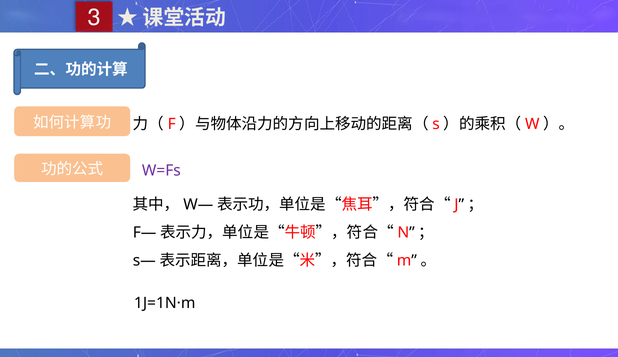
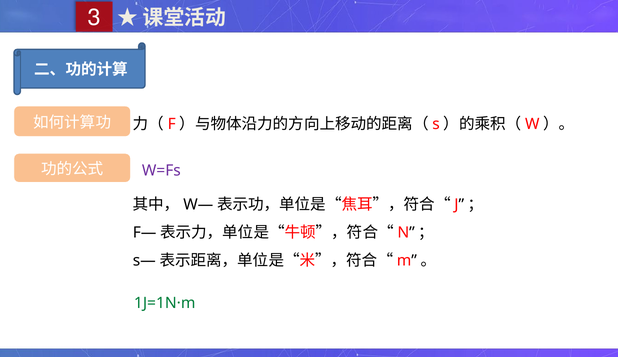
1J=1N·m colour: black -> green (165, 303)
